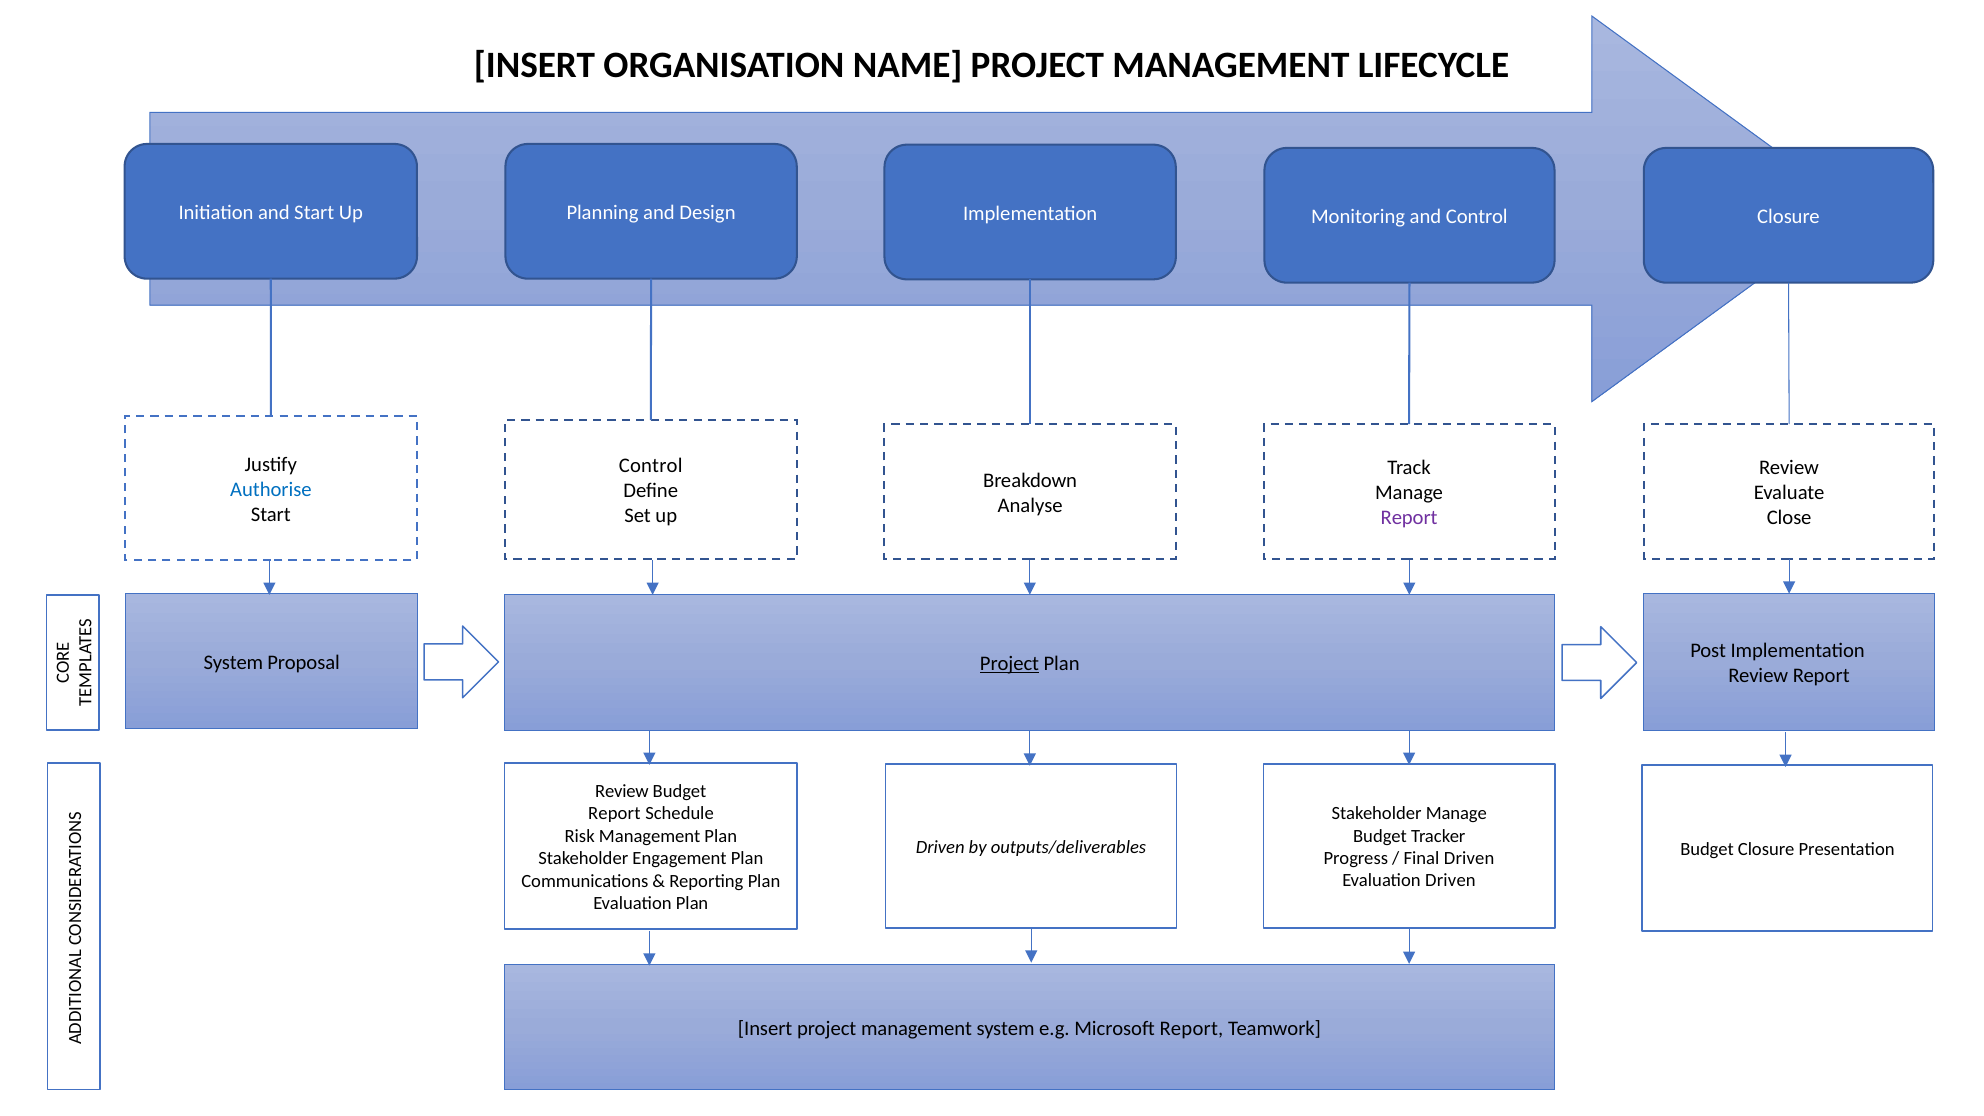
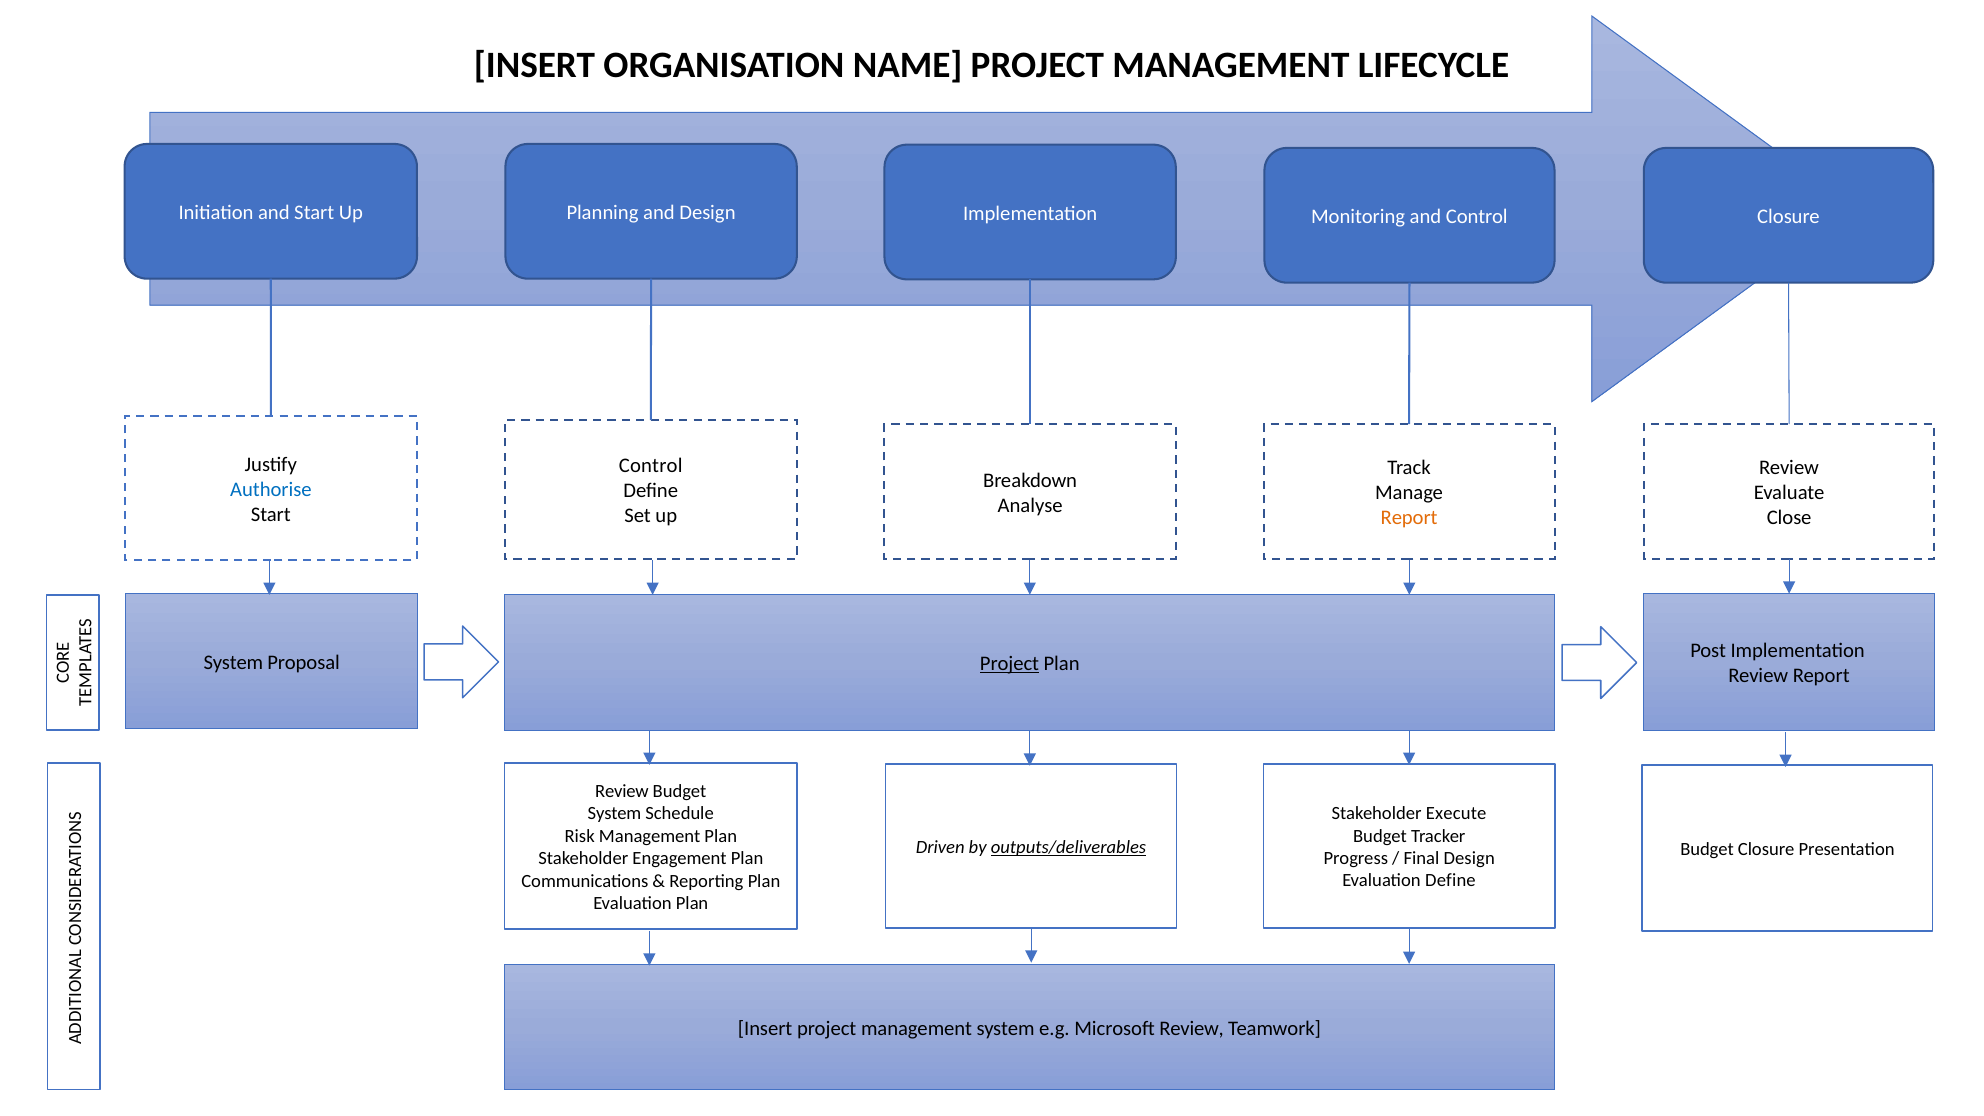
Report colour: purple -> orange (1409, 518)
Stakeholder Manage: Manage -> Execute (1456, 814)
Report: Report -> System (615, 814)
outputs/deliverables underline: none -> present (1069, 847)
Final Driven: Driven -> Design (1469, 858)
Evaluation Driven: Driven -> Define (1450, 881)
Microsoft Report: Report -> Review (1192, 1028)
